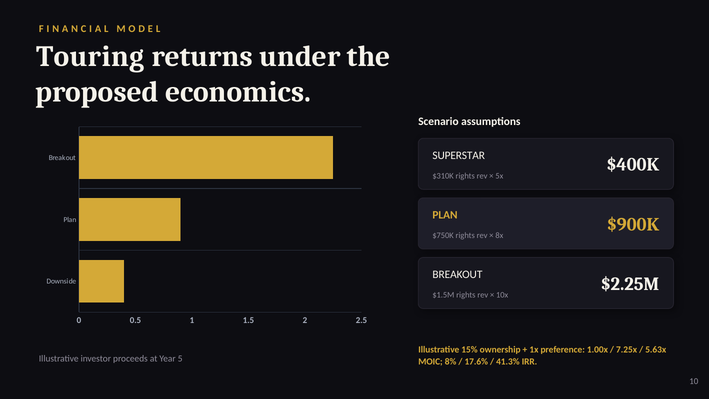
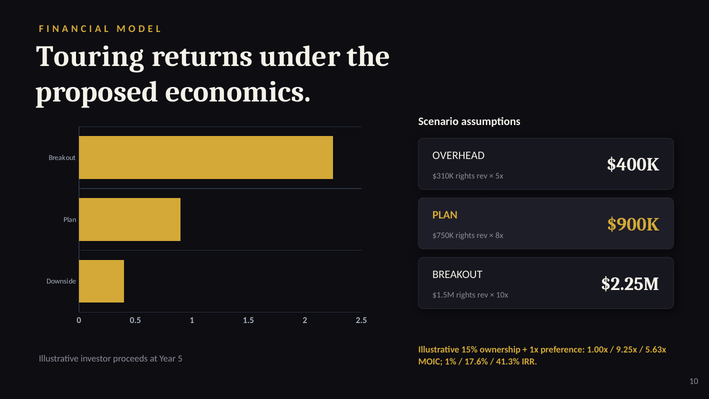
SUPERSTAR: SUPERSTAR -> OVERHEAD (459, 155)
7.25x: 7.25x -> 9.25x (627, 350)
8%: 8% -> 1% (451, 361)
